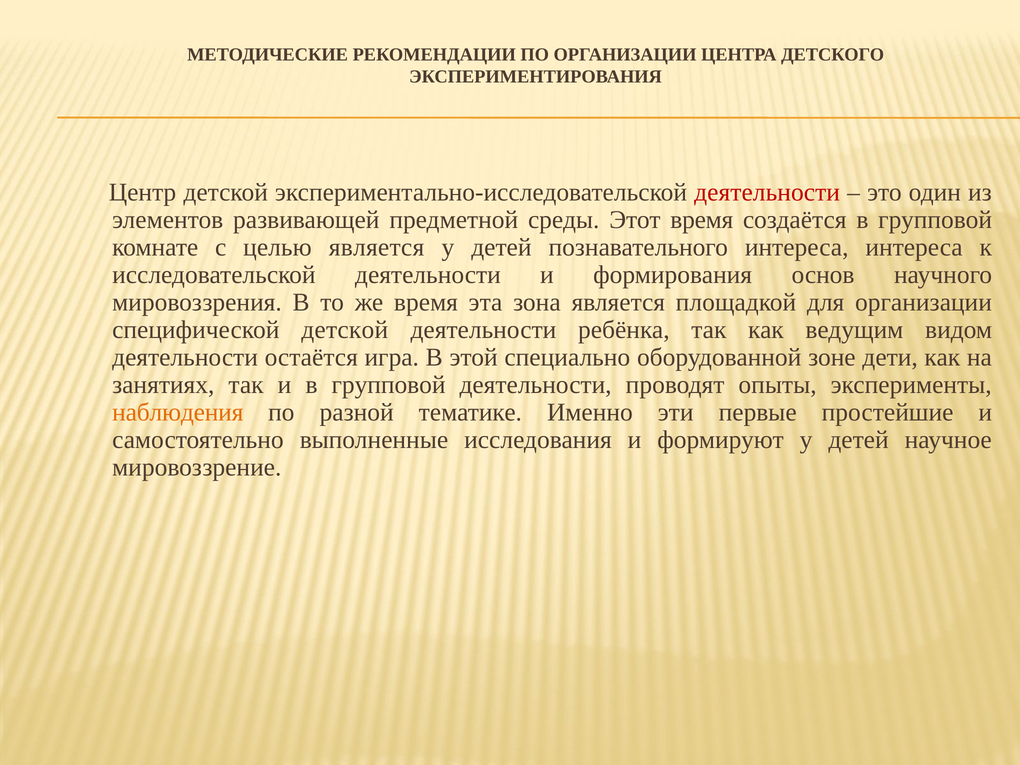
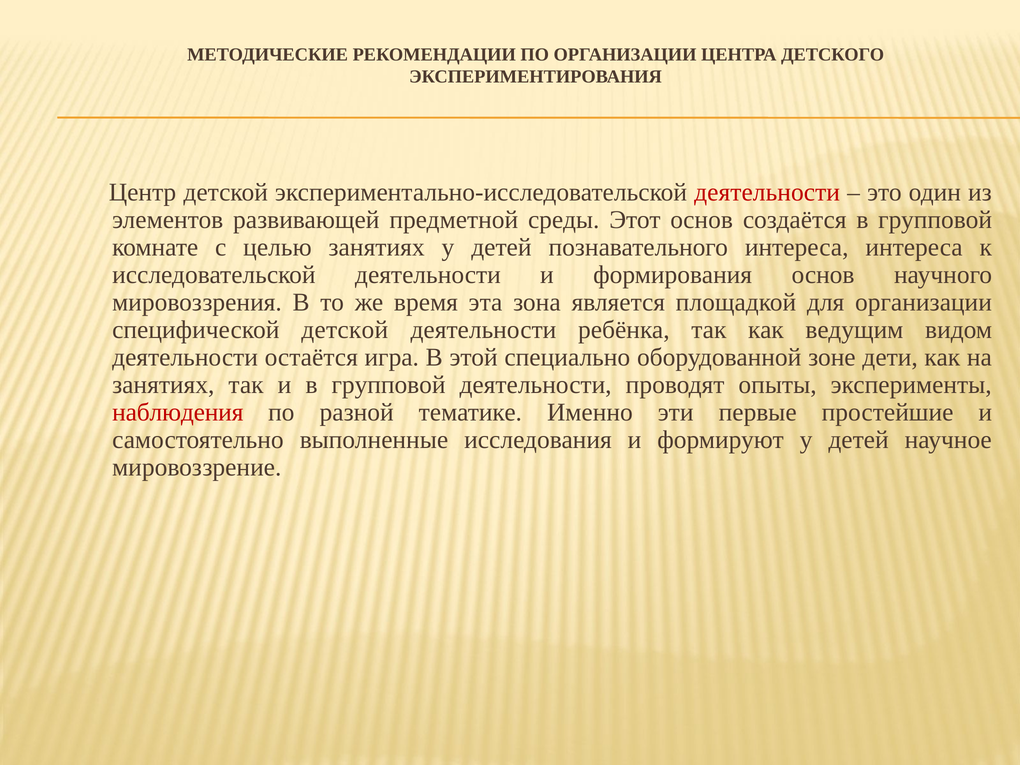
Этот время: время -> основ (702, 220)
целью является: является -> занятиях (377, 247)
наблюдения colour: orange -> red (178, 412)
